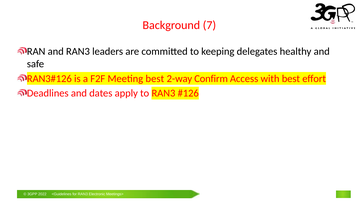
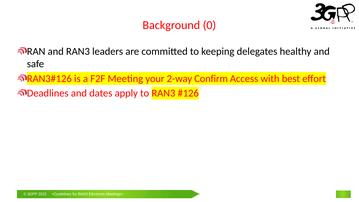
7: 7 -> 0 (209, 25)
Meeting best: best -> your (155, 79)
